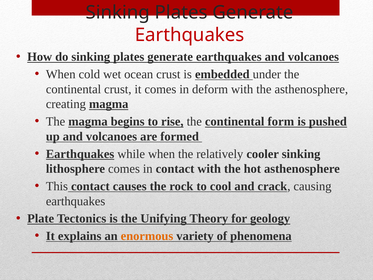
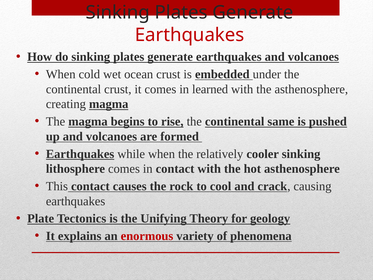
deform: deform -> learned (210, 89)
form: form -> same (281, 121)
enormous colour: orange -> red (147, 236)
